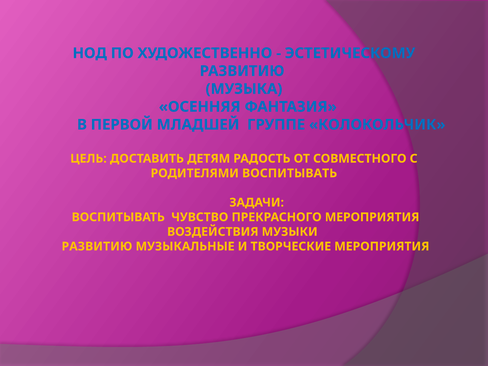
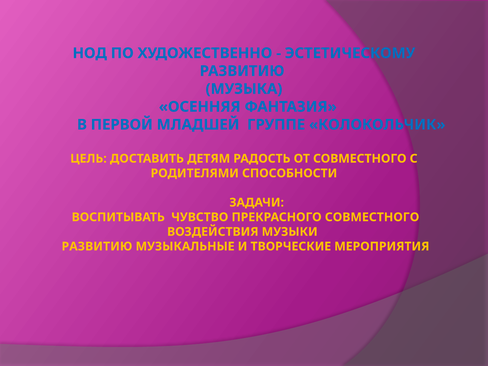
РОДИТЕЛЯМИ ВОСПИТЫВАТЬ: ВОСПИТЫВАТЬ -> СПОСОБНОСТИ (290, 173)
ПРЕКРАСНОГО МЕРОПРИЯТИЯ: МЕРОПРИЯТИЯ -> СОВМЕСТНОГО (372, 217)
